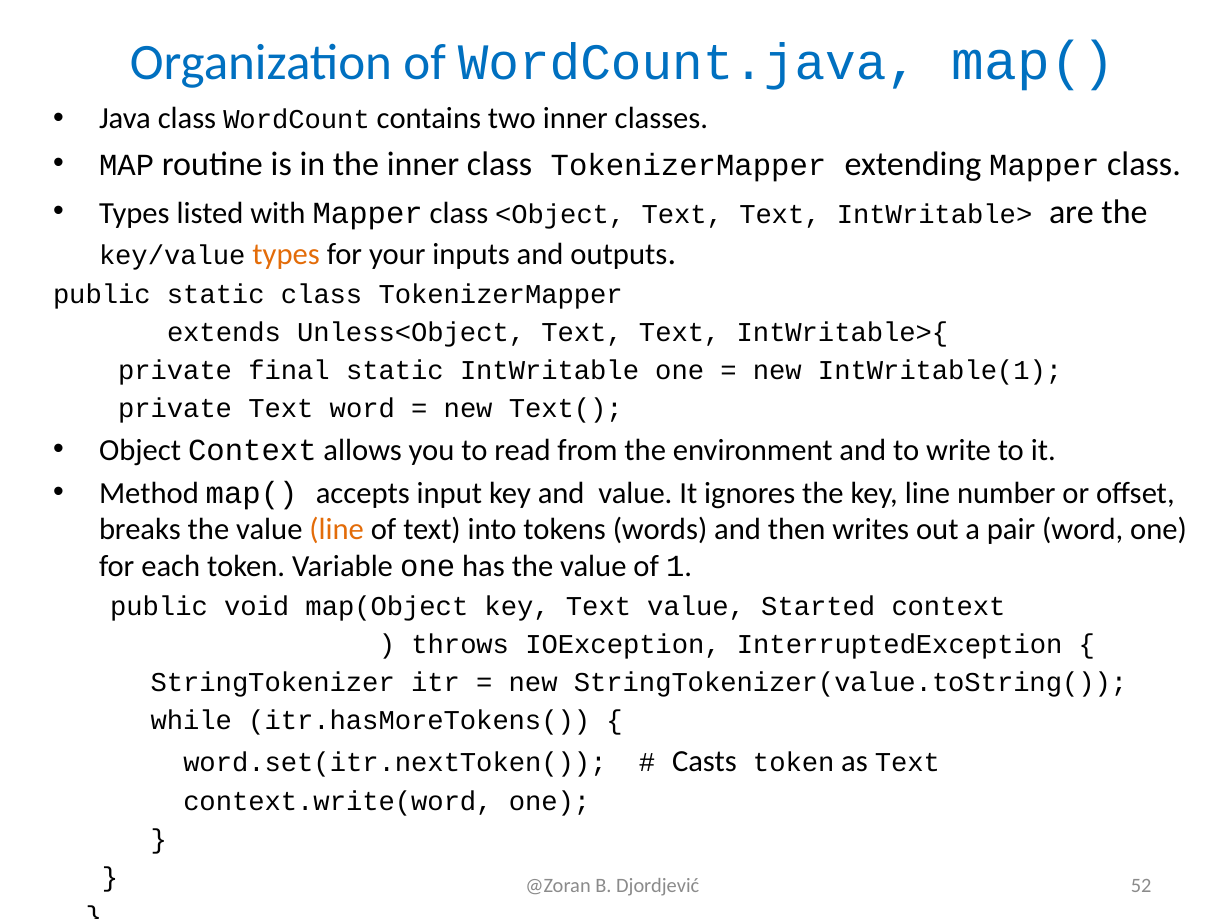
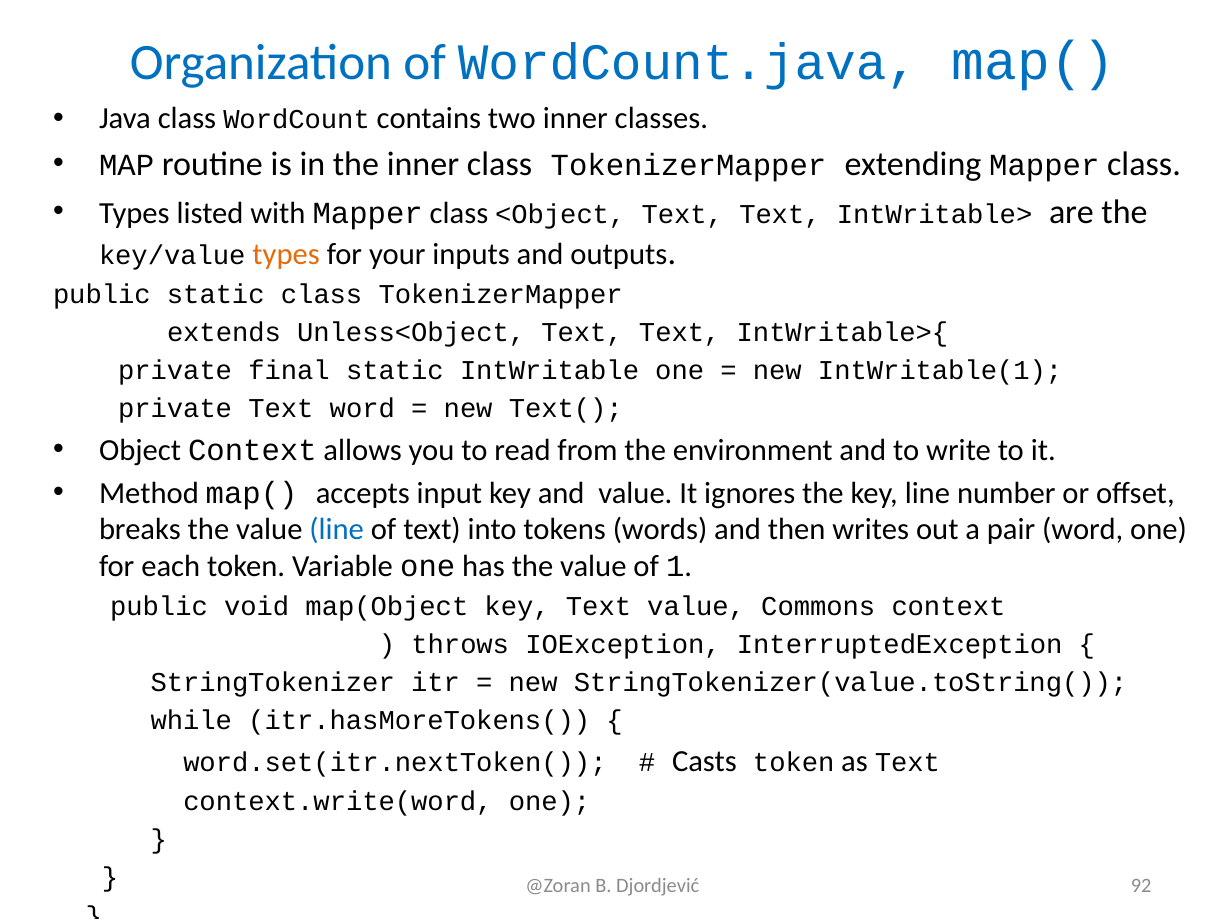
line colour: orange -> blue (337, 530)
Started: Started -> Commons (818, 606)
52: 52 -> 92 (1141, 885)
